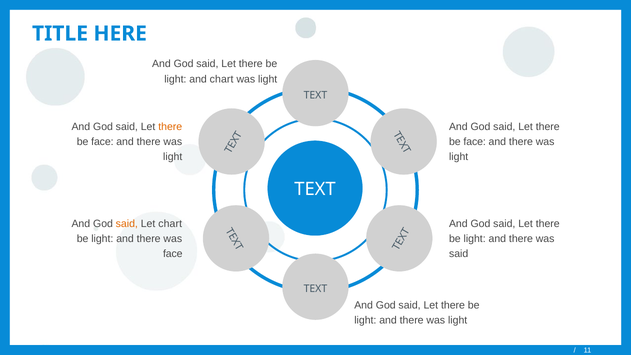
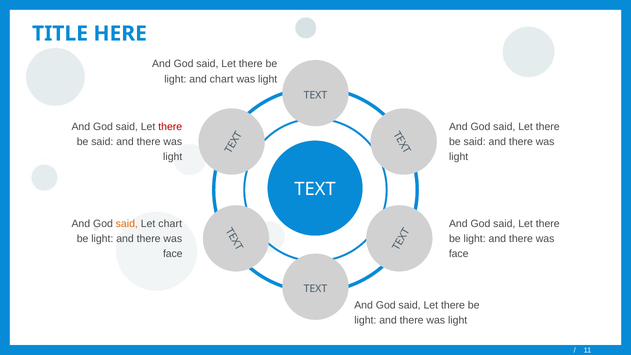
there colour: orange -> red (170, 127)
face: face -> said (102, 142)
face: face -> said (475, 142)
said: said -> face (459, 254)
